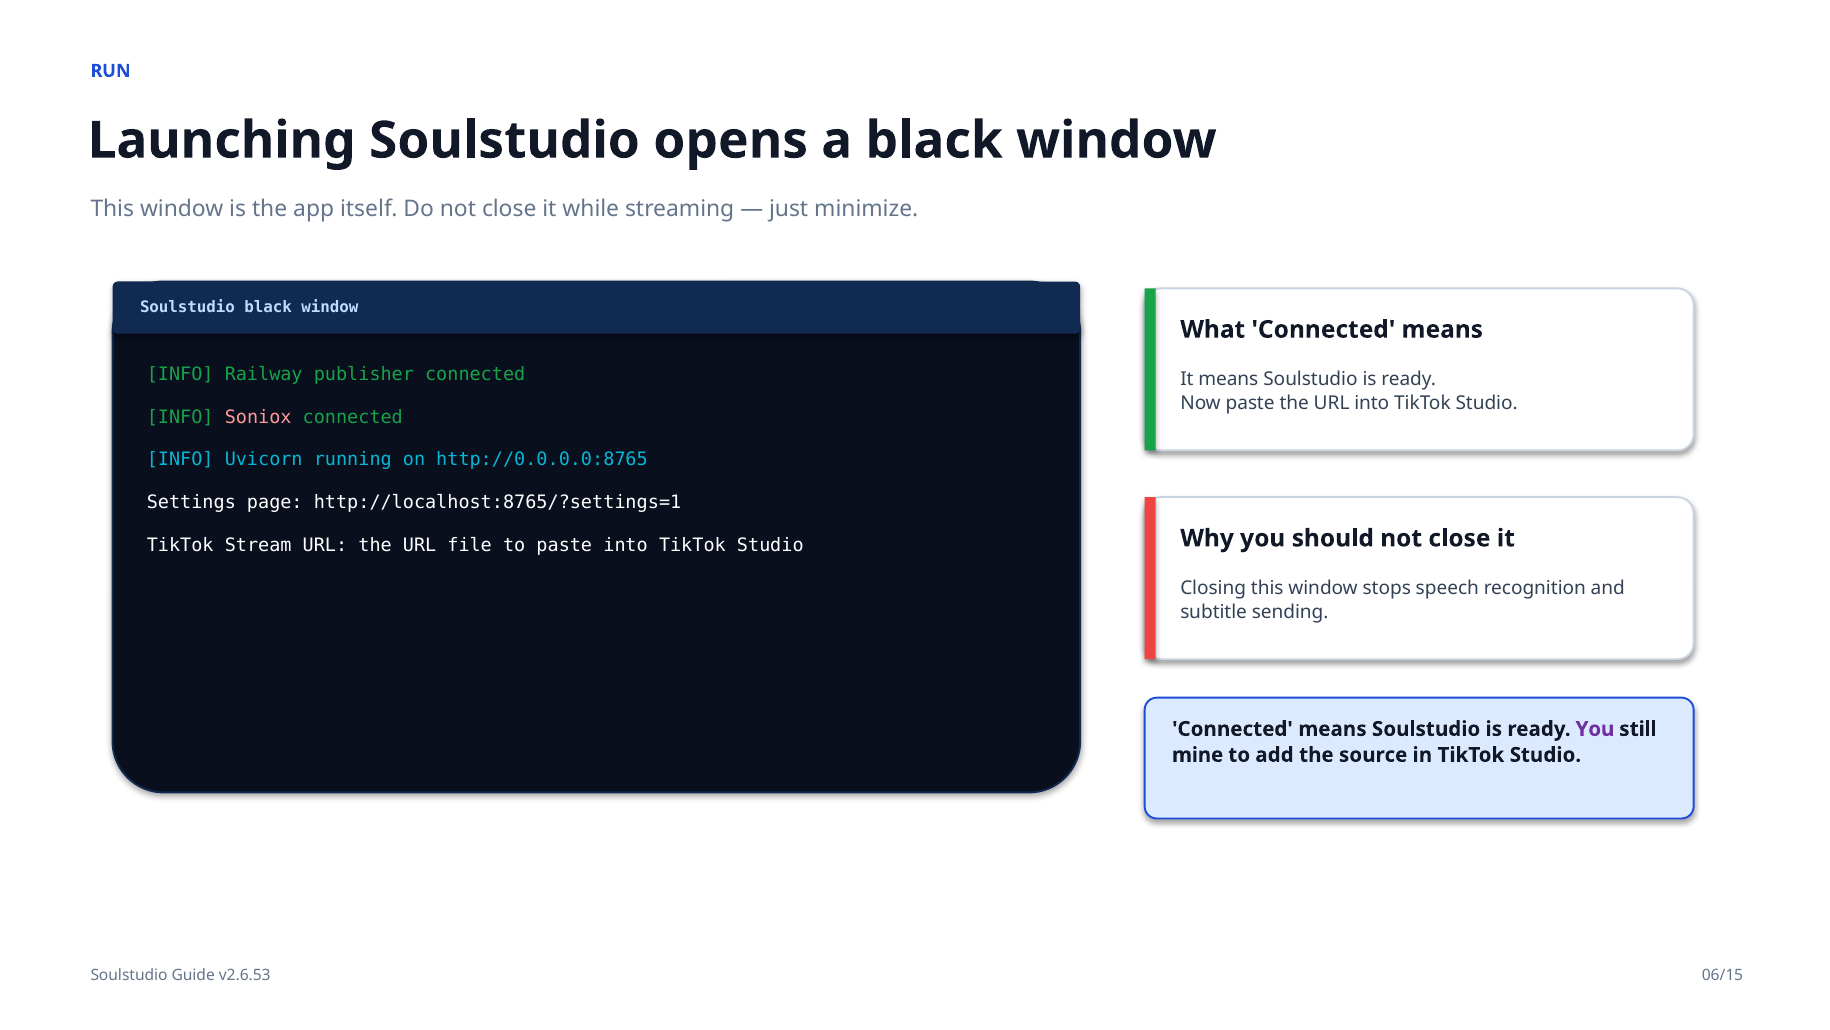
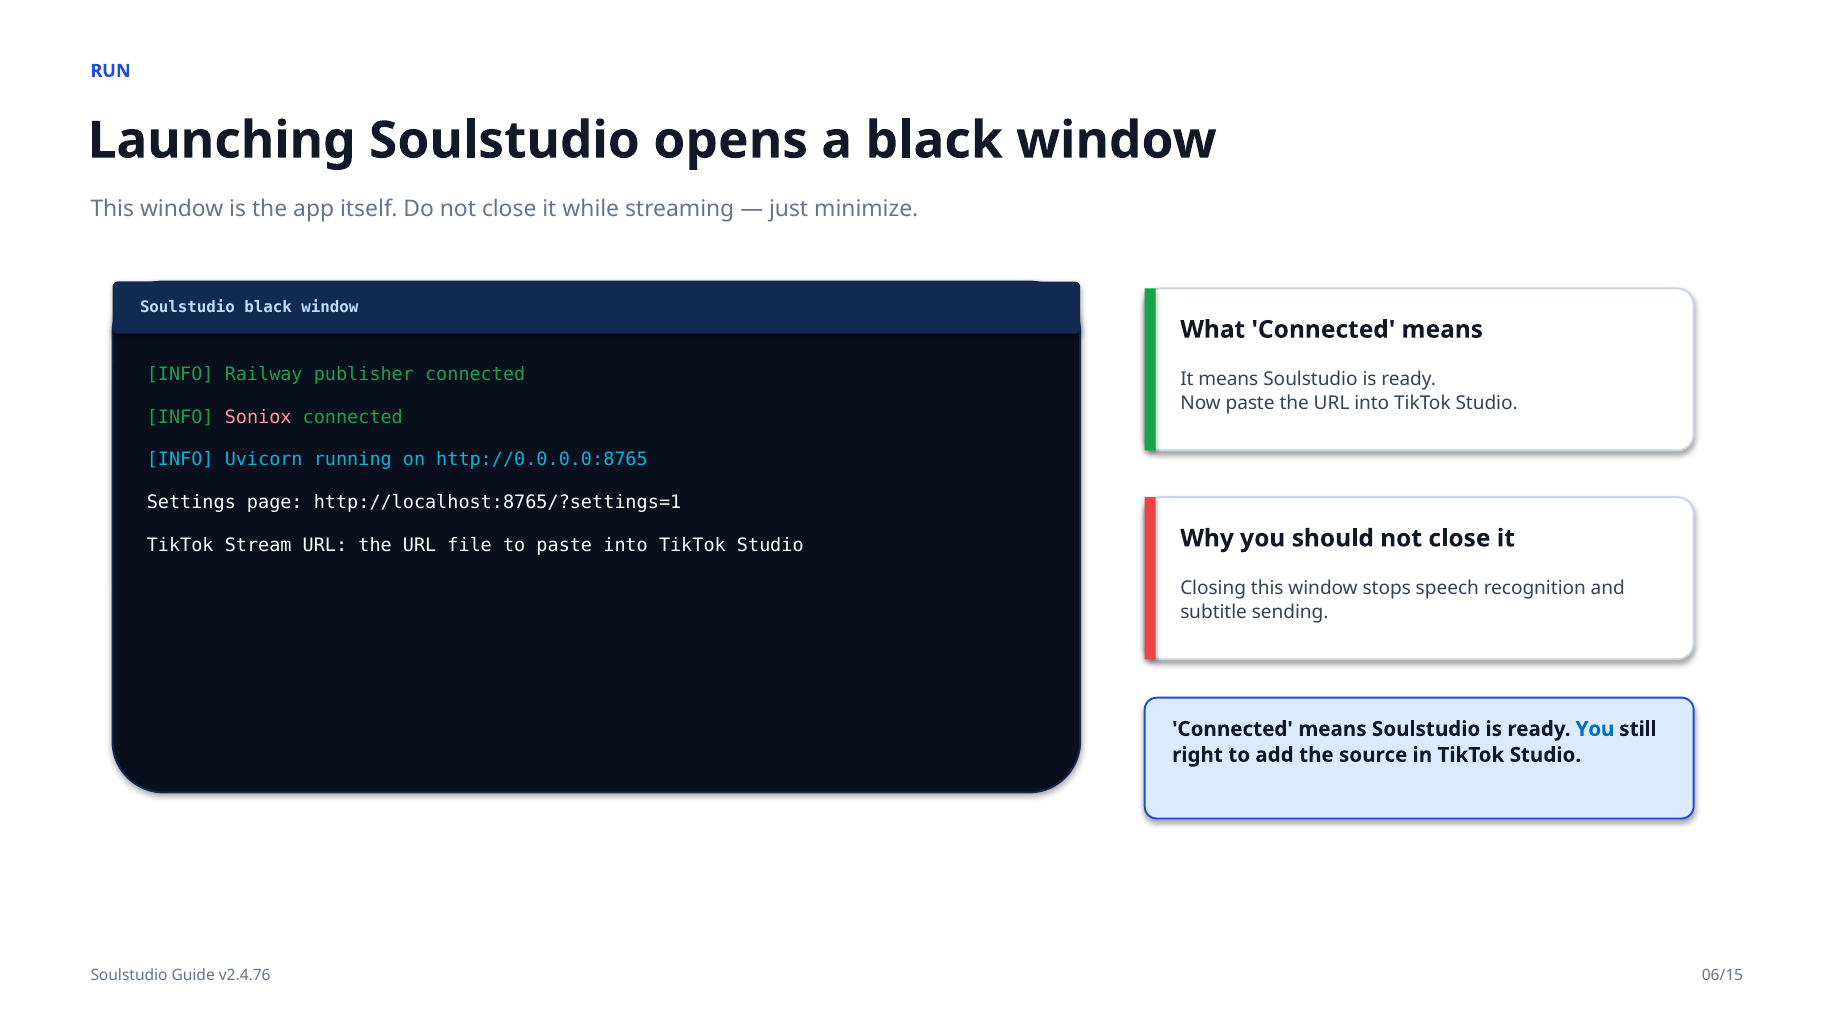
You colour: purple -> blue (1595, 729)
mine: mine -> right (1197, 755)
v2.6.53: v2.6.53 -> v2.4.76 (245, 975)
